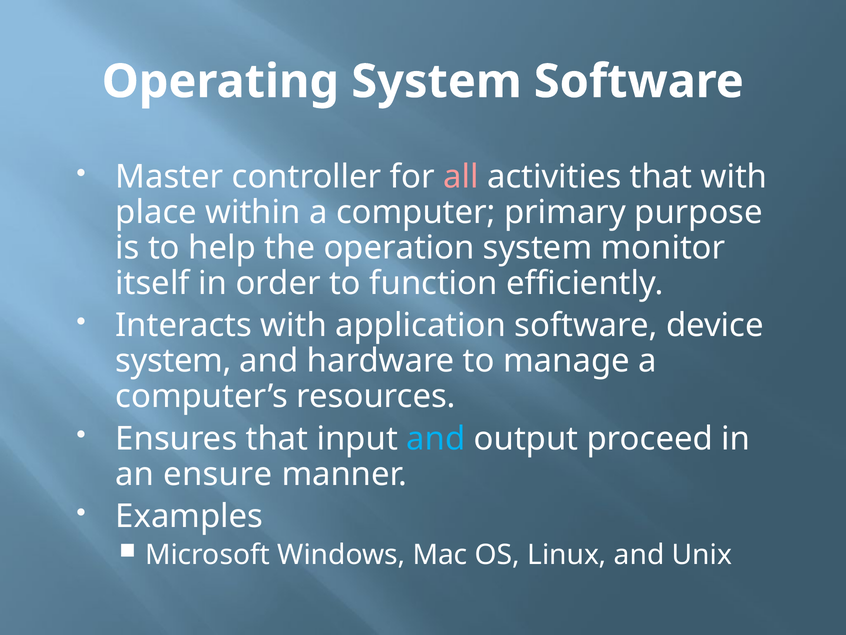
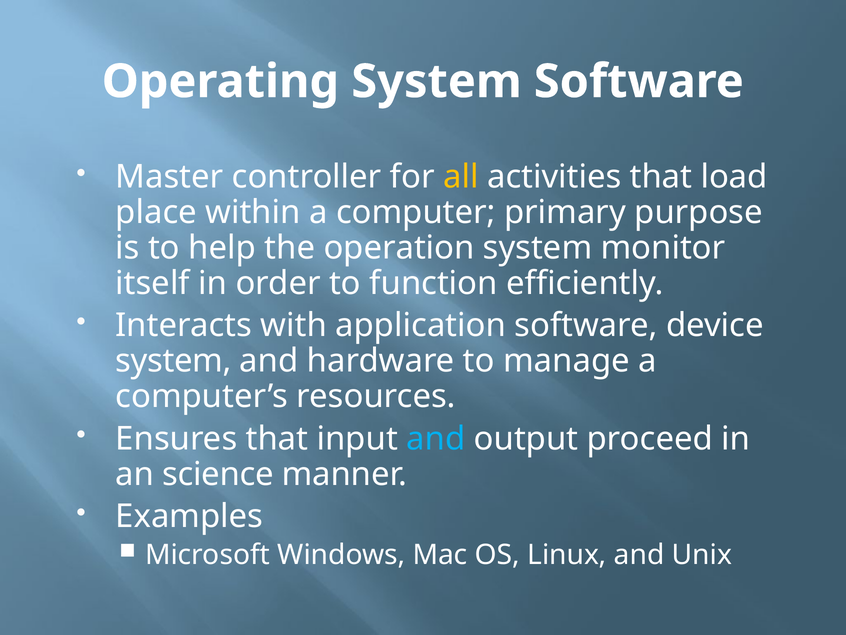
all colour: pink -> yellow (461, 177)
that with: with -> load (734, 177)
ensure: ensure -> science (218, 474)
